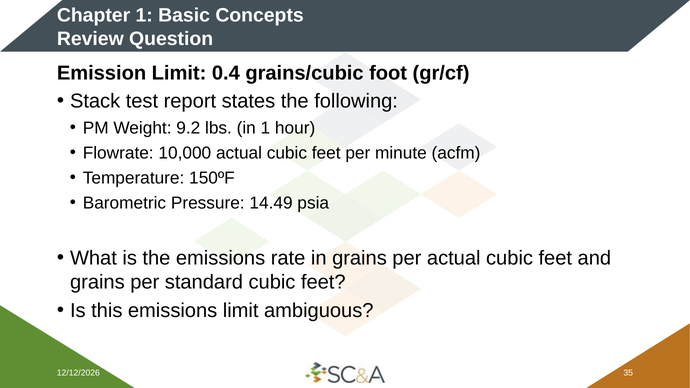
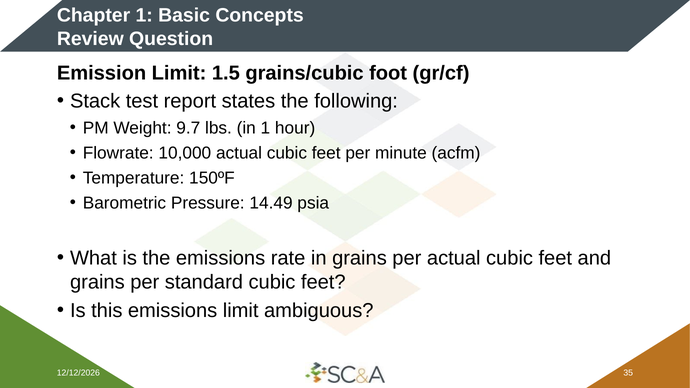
0.4: 0.4 -> 1.5 (226, 73)
9.2: 9.2 -> 9.7 (188, 128)
